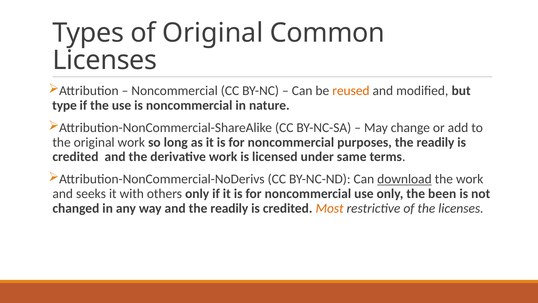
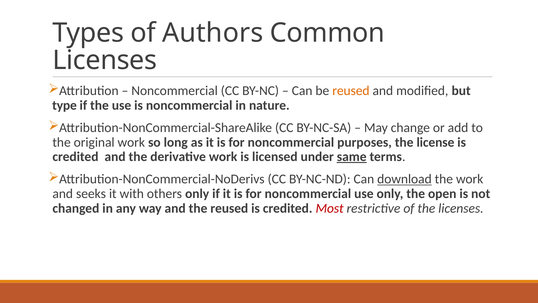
of Original: Original -> Authors (213, 33)
purposes the readily: readily -> license (435, 142)
same underline: none -> present (352, 157)
been: been -> open (442, 193)
and the readily: readily -> reused (229, 208)
Most colour: orange -> red (330, 208)
